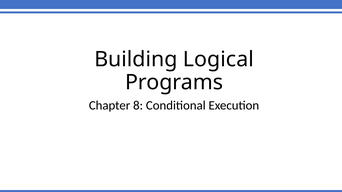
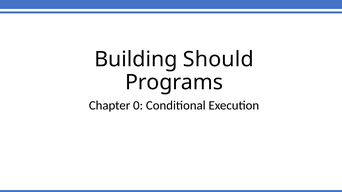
Logical: Logical -> Should (218, 60)
8: 8 -> 0 (138, 106)
